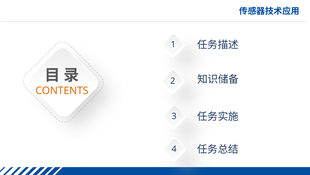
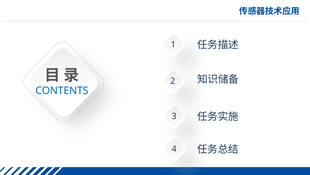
CONTENTS colour: orange -> blue (62, 90)
